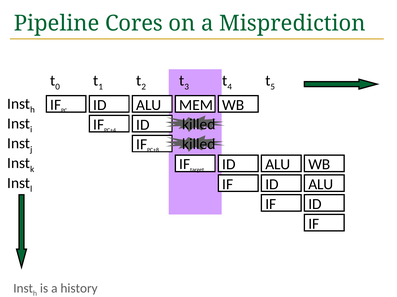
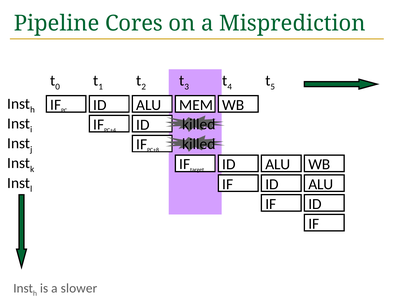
history: history -> slower (79, 289)
